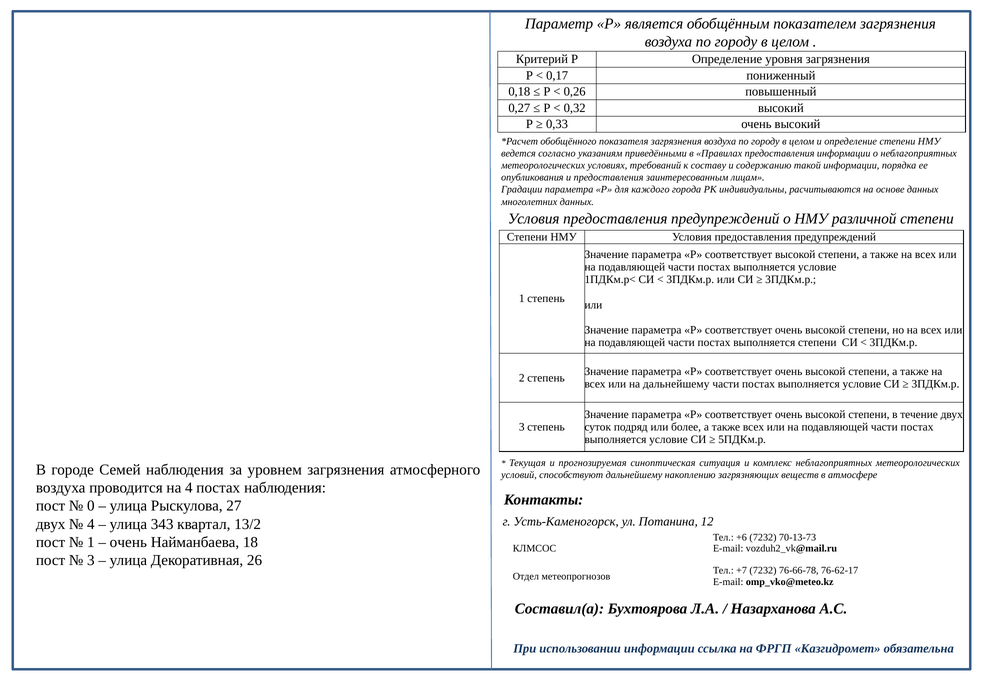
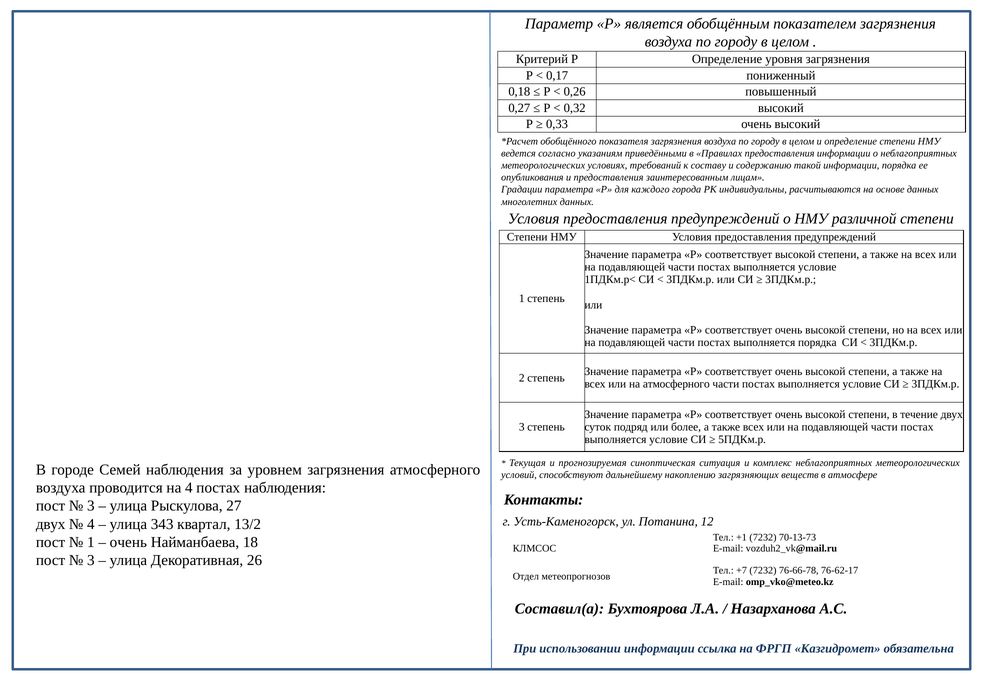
выполняется степени: степени -> порядка (817, 342)
на дальнейшему: дальнейшему -> атмосферного (676, 384)
0: 0 -> 3 (91, 506)
+6: +6 -> +1 (742, 537)
